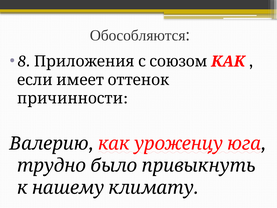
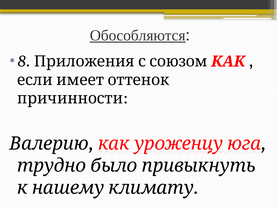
Обособляются underline: none -> present (138, 35)
